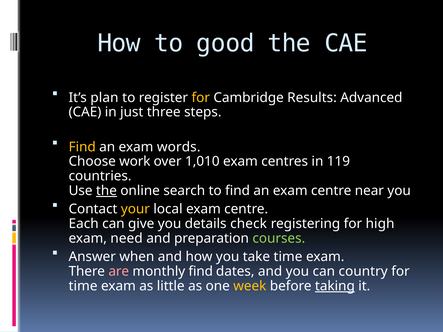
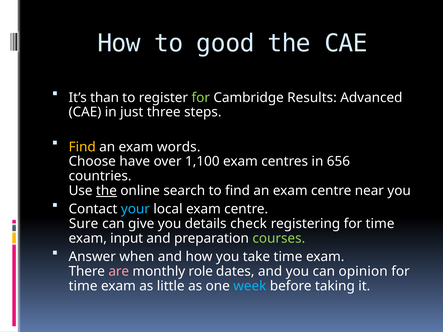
plan: plan -> than (105, 98)
for colour: yellow -> light green (201, 98)
work: work -> have (135, 162)
1,010: 1,010 -> 1,100 (202, 162)
119: 119 -> 656 (338, 162)
your colour: yellow -> light blue (135, 209)
Each: Each -> Sure (84, 224)
registering for high: high -> time (380, 224)
need: need -> input (127, 239)
monthly find: find -> role (201, 272)
country: country -> opinion (363, 272)
week colour: yellow -> light blue (250, 286)
taking underline: present -> none (335, 286)
